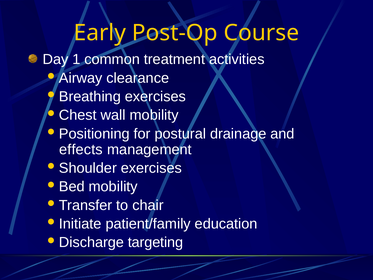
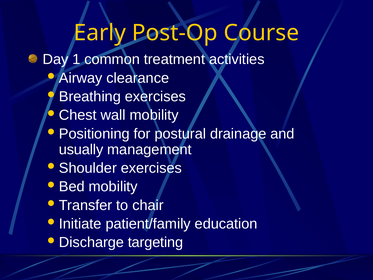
effects: effects -> usually (81, 149)
